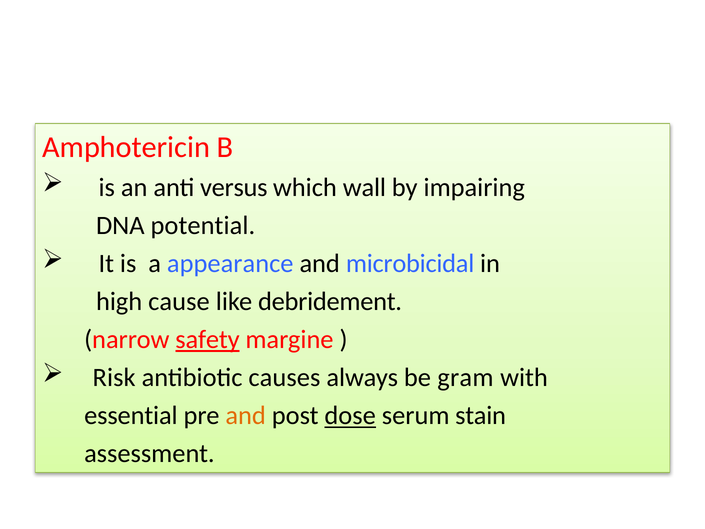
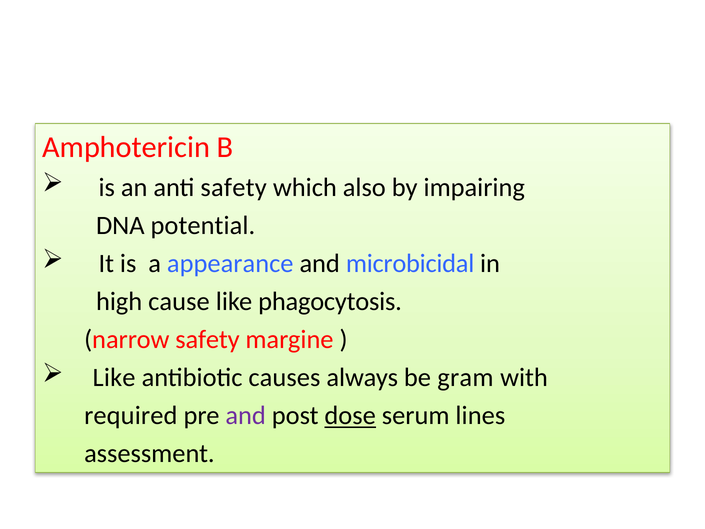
anti versus: versus -> safety (234, 187)
wall: wall -> also (364, 187)
debridement: debridement -> phagocytosis (330, 301)
safety underline: present -> none (207, 339)
Risk: Risk -> Like (114, 377)
essential: essential -> required (131, 415)
and colour: orange -> purple (246, 415)
stain: stain -> lines (480, 415)
